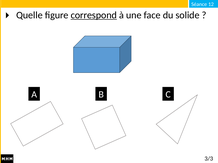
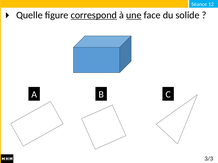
une underline: none -> present (134, 15)
